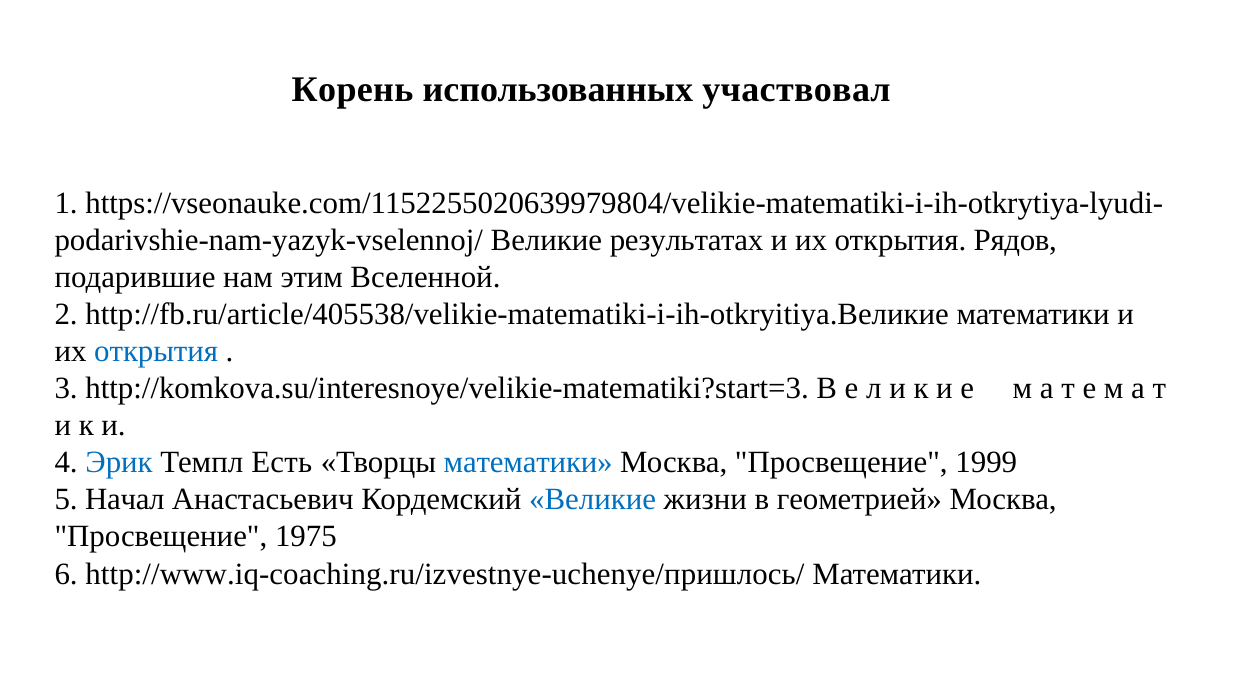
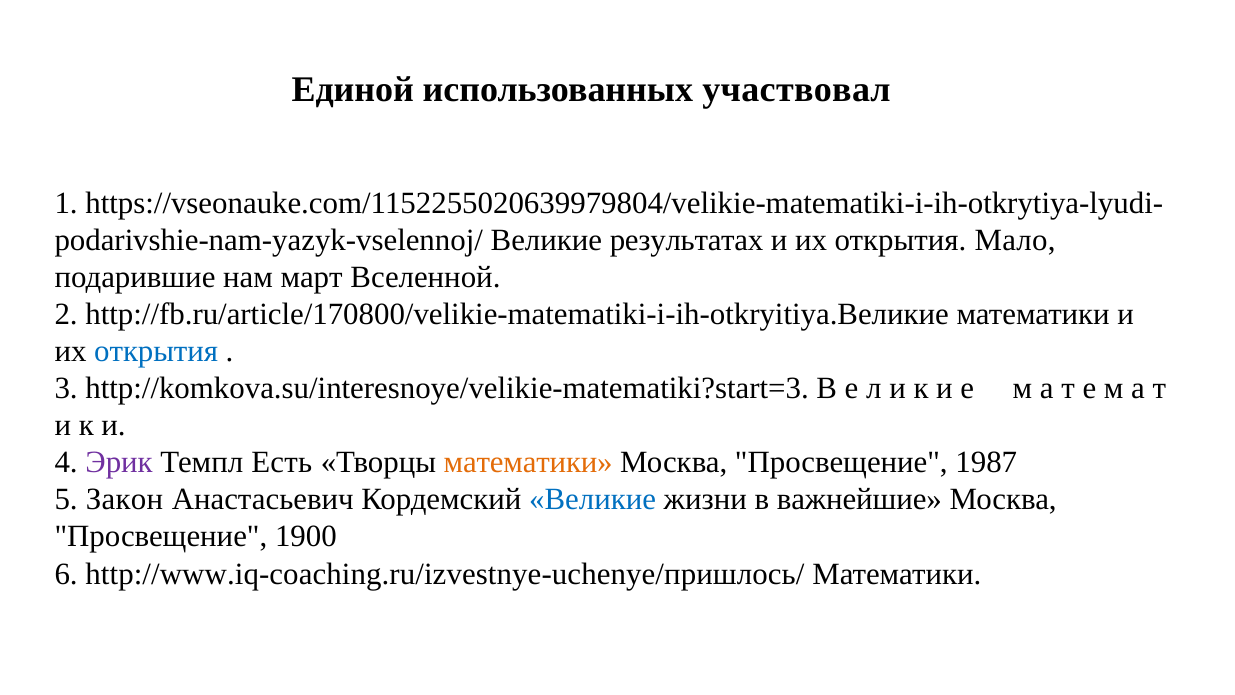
Корень: Корень -> Единой (353, 89)
Рядов: Рядов -> Мало (1015, 240)
этим: этим -> март (312, 277)
http://fb.ru/article/405538/velikie-matematiki-i-ih-otkryitiya.Великие: http://fb.ru/article/405538/velikie-matematiki-i-ih-otkryitiya.Великие -> http://fb.ru/article/170800/velikie-matematiki-i-ih-otkryitiya.Великие (517, 314)
Эрик colour: blue -> purple (119, 462)
математики colour: blue -> orange (528, 462)
1999: 1999 -> 1987 (986, 462)
Начал: Начал -> Закон (125, 499)
геометрией: геометрией -> важнейшие (859, 499)
1975: 1975 -> 1900 (306, 537)
